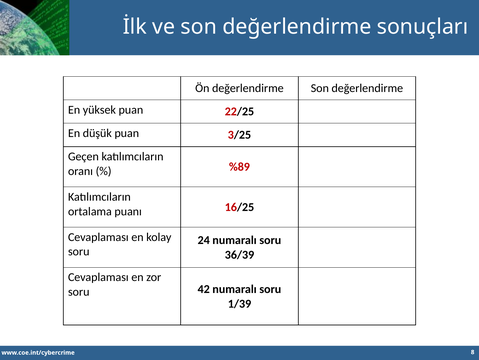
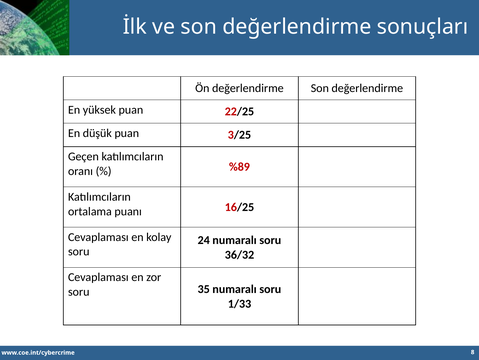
36/39: 36/39 -> 36/32 (239, 254)
42: 42 -> 35 (204, 288)
1/39: 1/39 -> 1/33 (239, 303)
